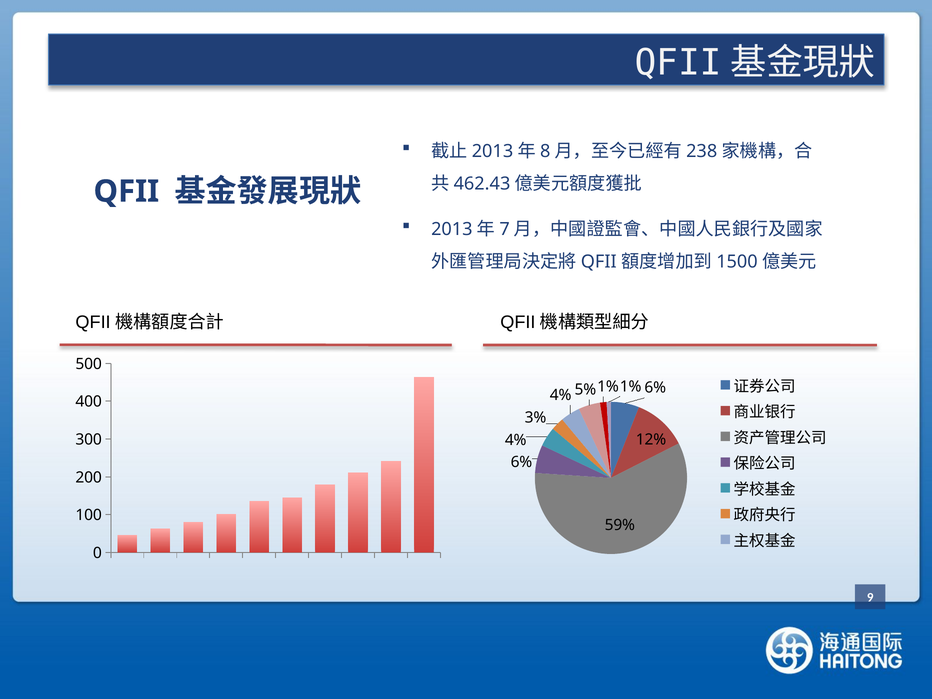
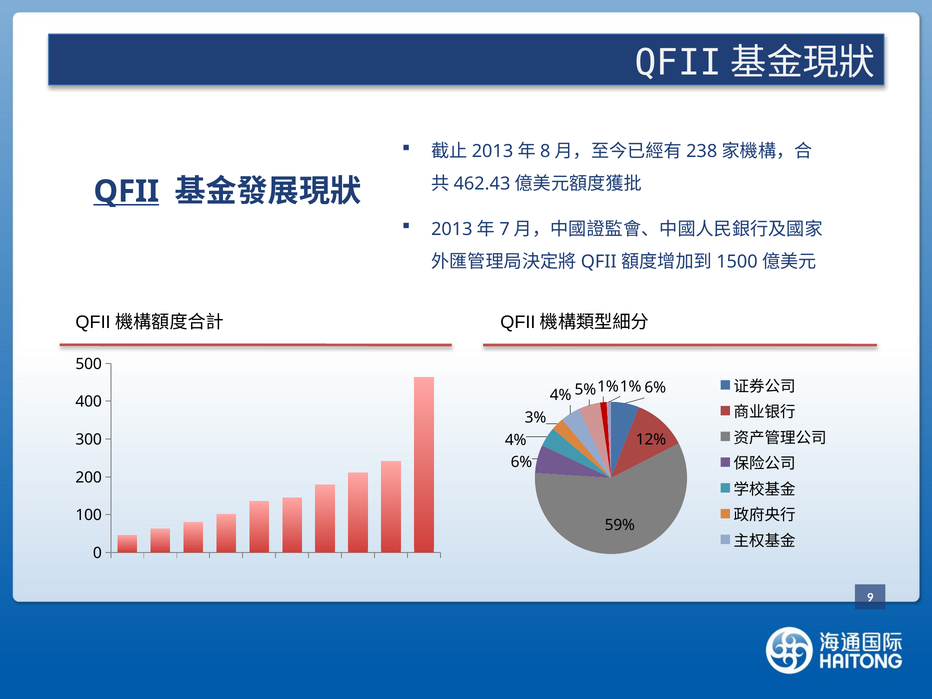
QFII underline: none -> present (126, 191)
